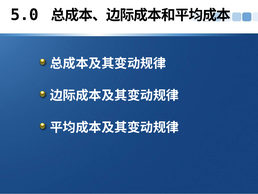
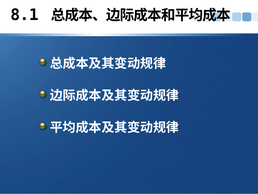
5.0: 5.0 -> 8.1 (25, 15)
